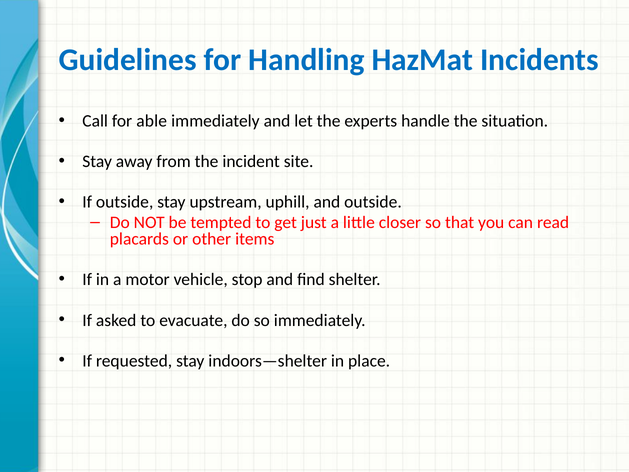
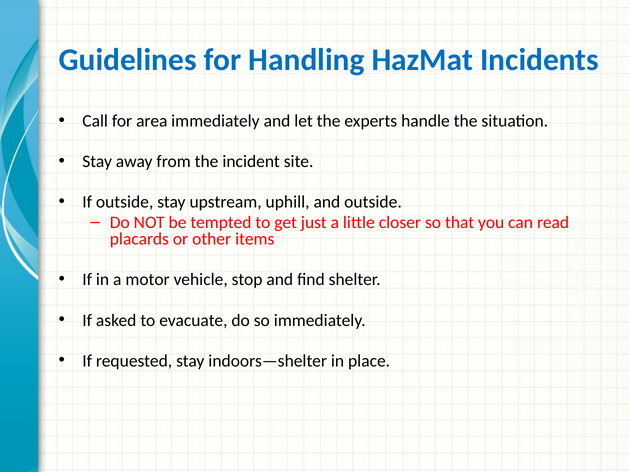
able: able -> area (152, 121)
